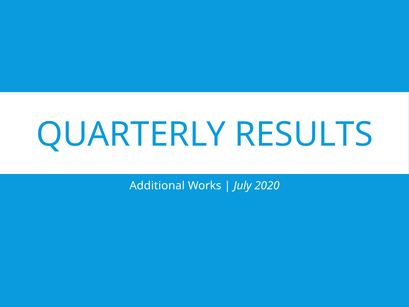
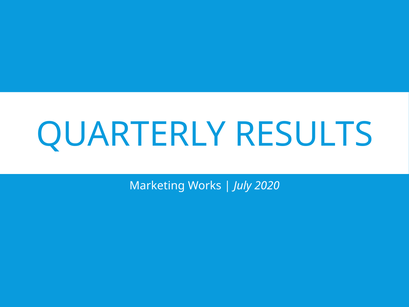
Additional: Additional -> Marketing (157, 186)
